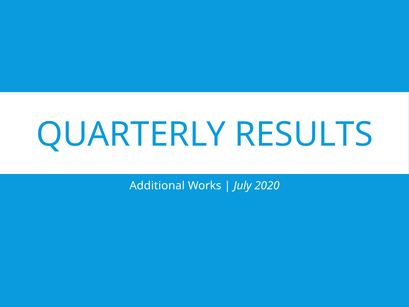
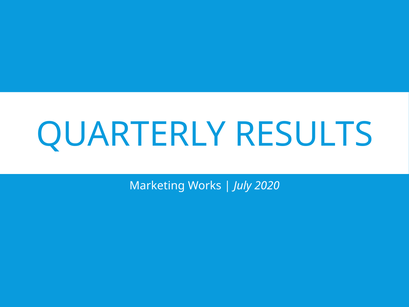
Additional: Additional -> Marketing (157, 186)
